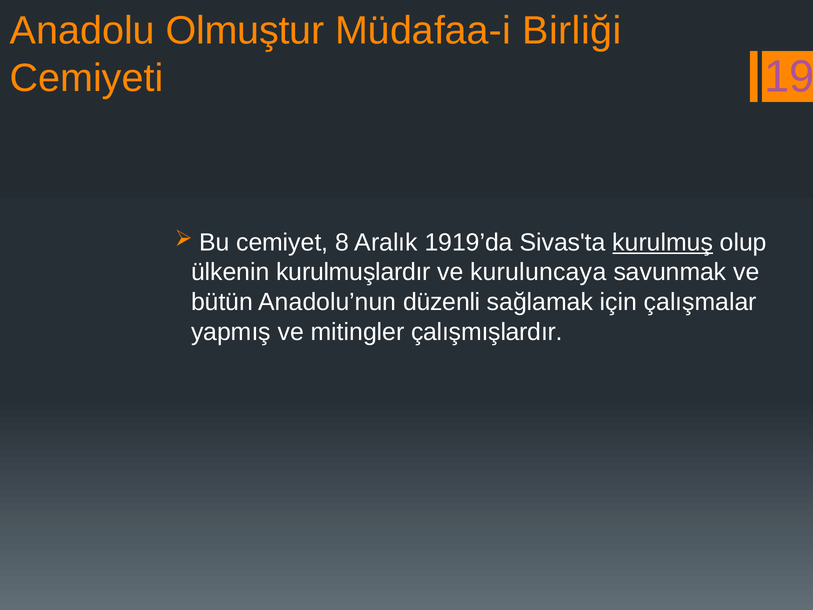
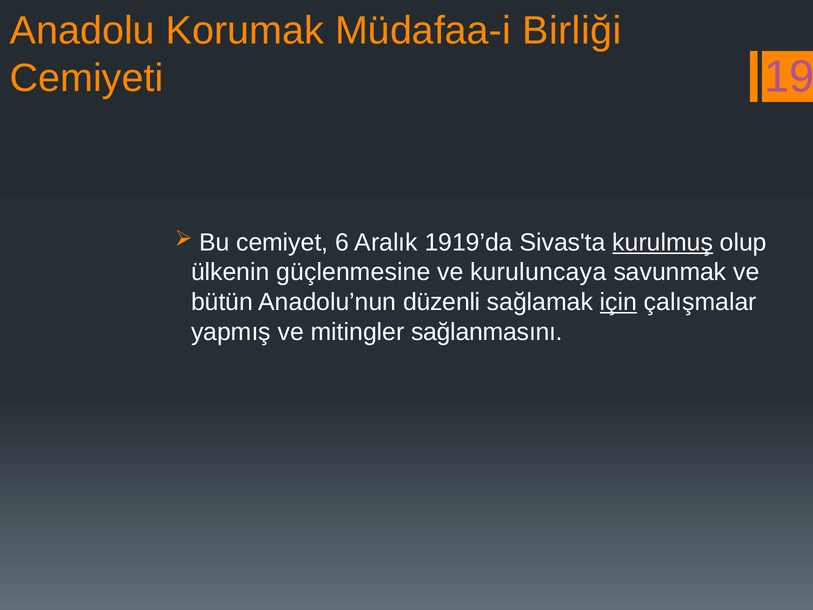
Olmuştur: Olmuştur -> Korumak (245, 31)
8: 8 -> 6 (342, 242)
kurulmuşlardır: kurulmuşlardır -> güçlenmesine (353, 272)
için underline: none -> present (618, 302)
çalışmışlardır: çalışmışlardır -> sağlanmasını (487, 332)
